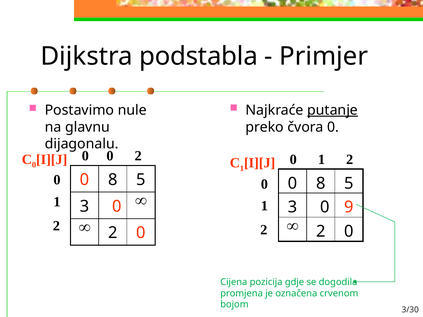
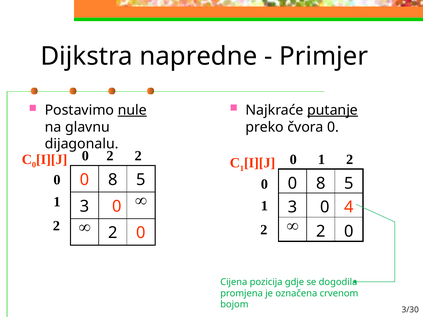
podstabla: podstabla -> napredne (198, 56)
nule underline: none -> present (132, 110)
0: 0 -> 2 (110, 156)
9: 9 -> 4 (349, 207)
